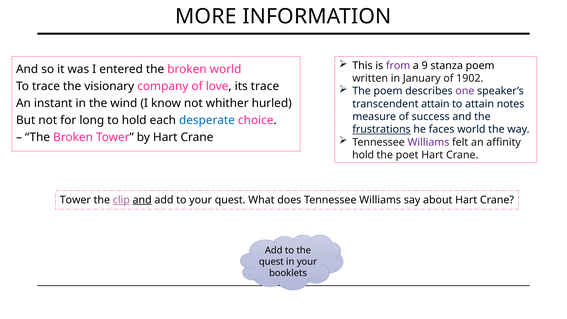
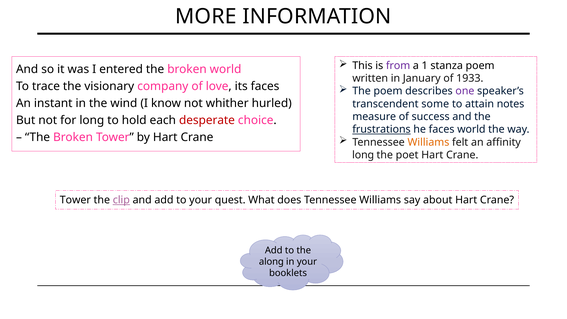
9: 9 -> 1 (425, 66)
1902: 1902 -> 1933 (470, 78)
its trace: trace -> faces (265, 86)
transcendent attain: attain -> some (435, 104)
desperate colour: blue -> red (207, 120)
Williams colour: purple -> orange (428, 142)
hold: hold -> long (363, 155)
and underline: present -> none (142, 200)
quest: quest -> along (271, 262)
